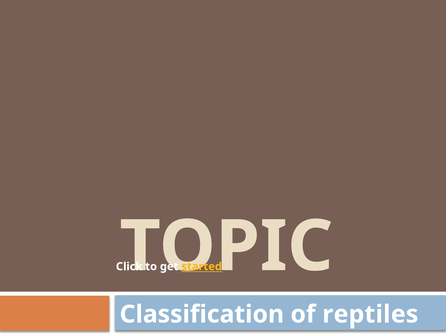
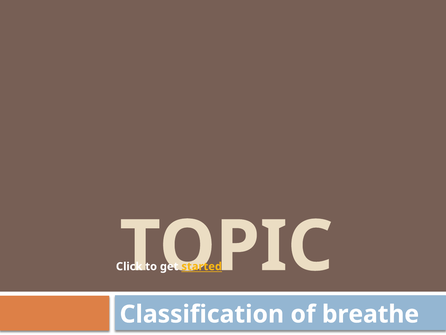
reptiles: reptiles -> breathe (371, 314)
